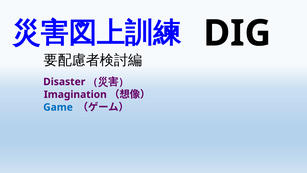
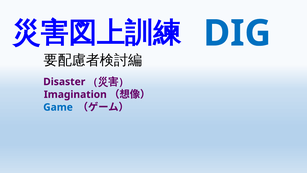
DIG colour: black -> blue (237, 33)
